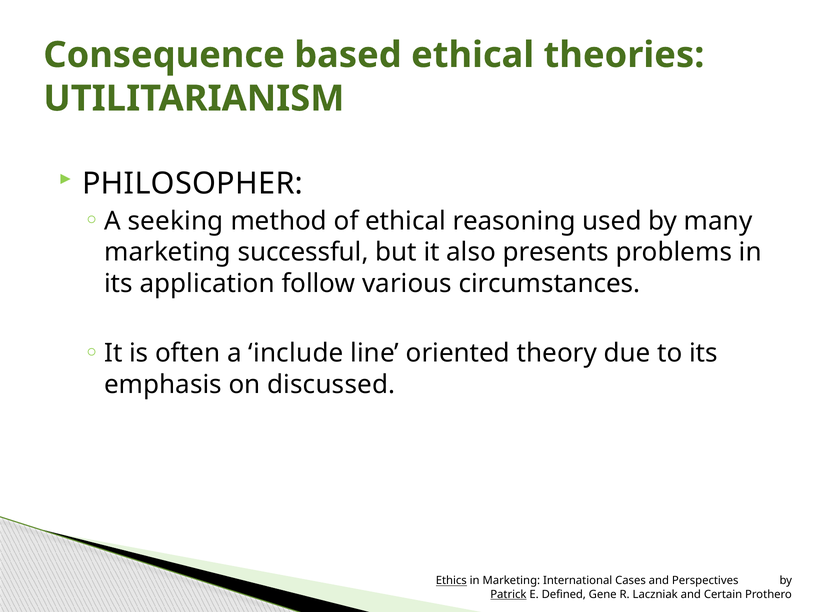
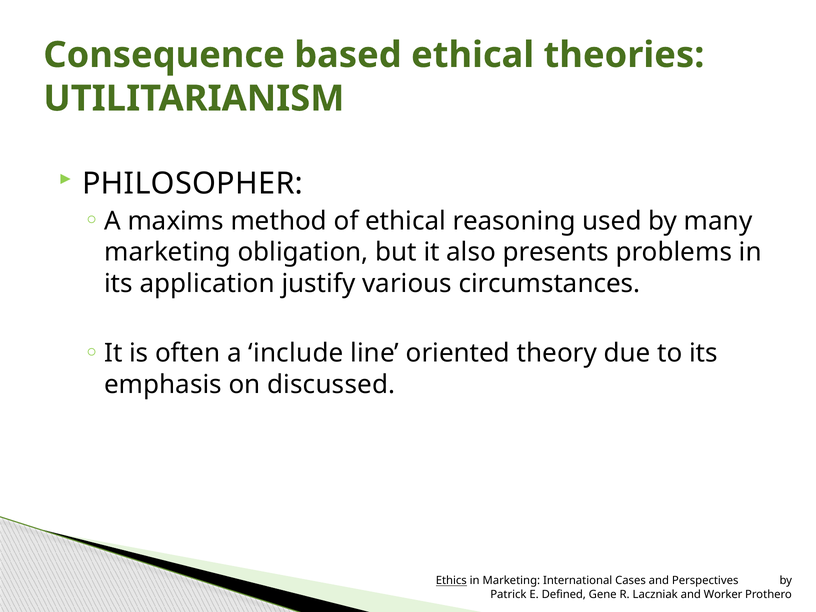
seeking: seeking -> maxims (176, 221)
successful: successful -> obligation (303, 252)
follow: follow -> justify (318, 284)
Patrick underline: present -> none (508, 594)
Certain: Certain -> Worker (723, 594)
